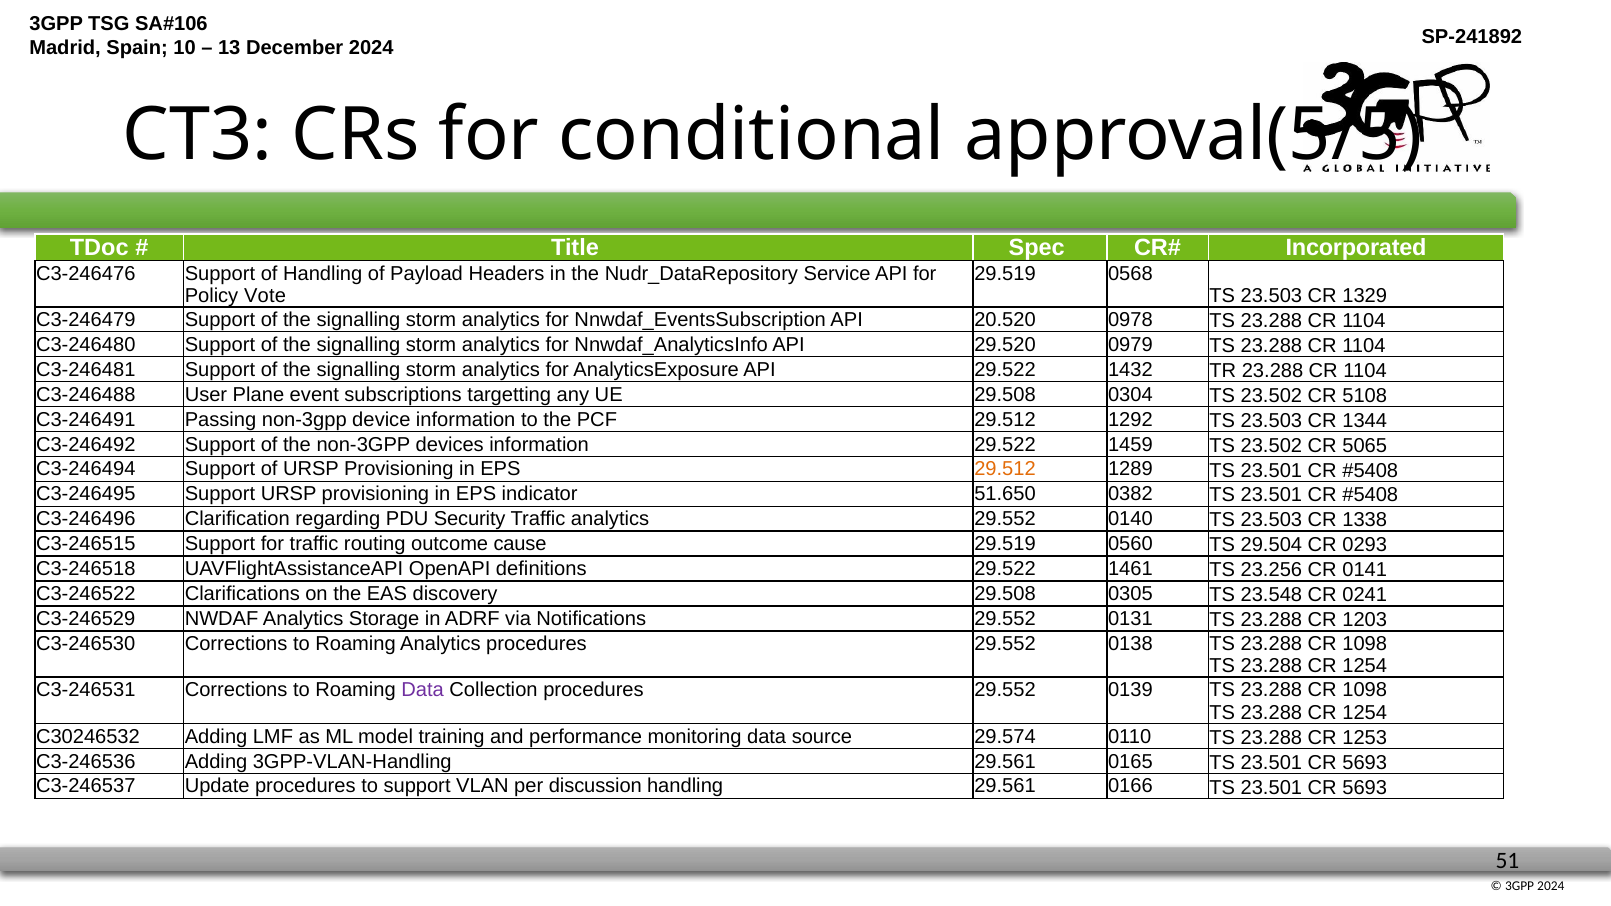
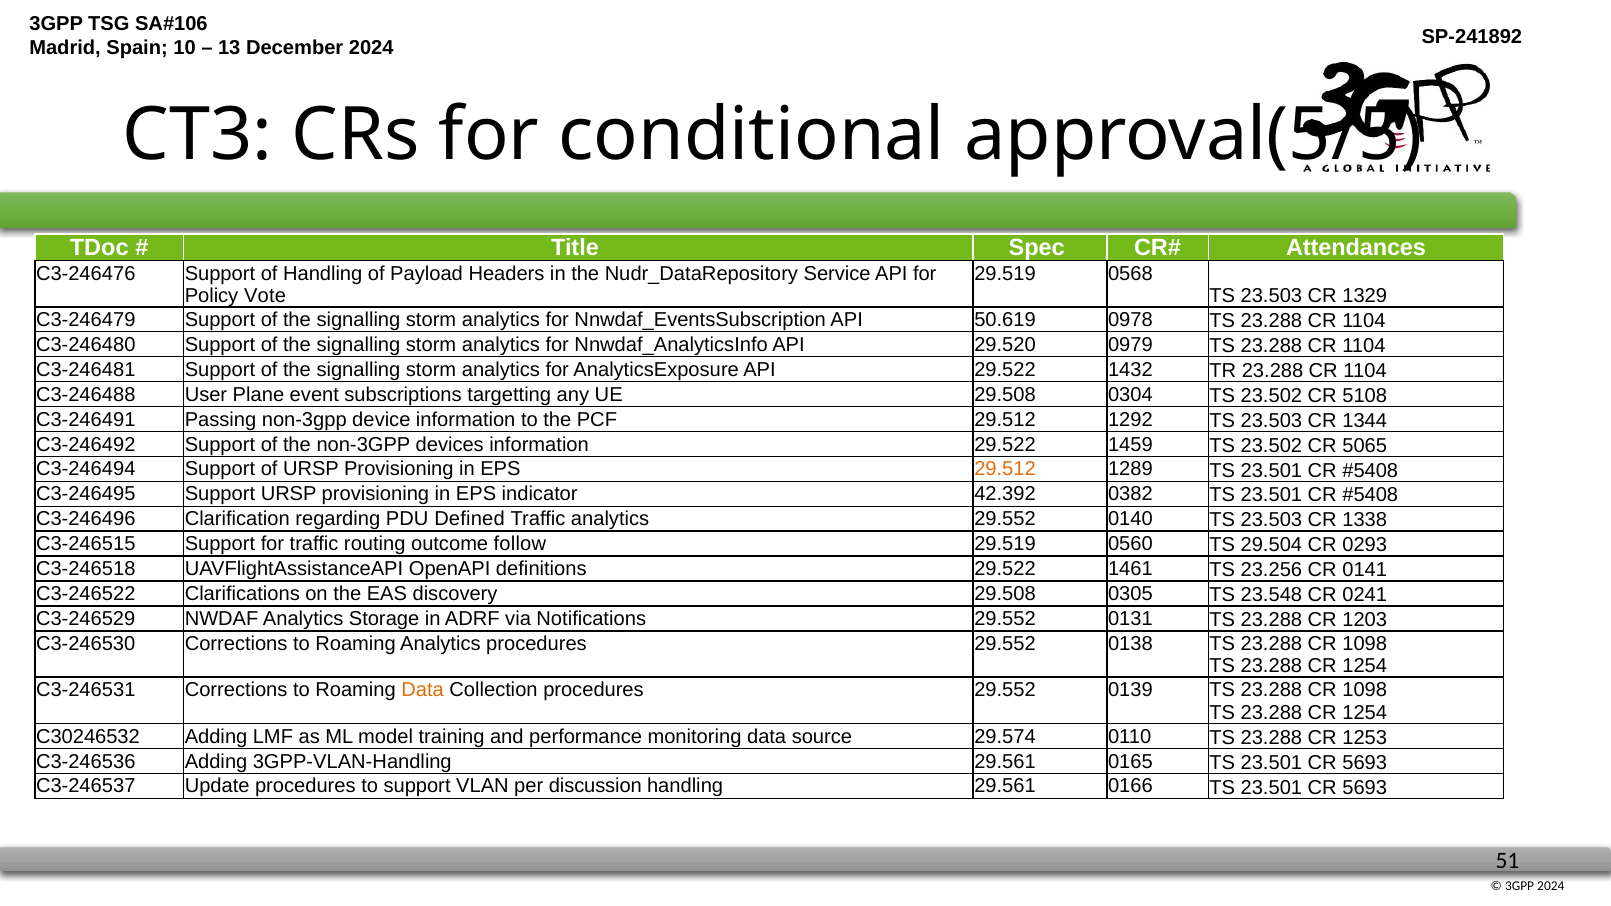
Incorporated: Incorporated -> Attendances (1356, 248)
20.520: 20.520 -> 50.619 (1005, 320)
51.650: 51.650 -> 42.392 (1005, 494)
Security: Security -> Defined (470, 519)
cause: cause -> follow (520, 544)
Data colour: purple -> orange (423, 690)
